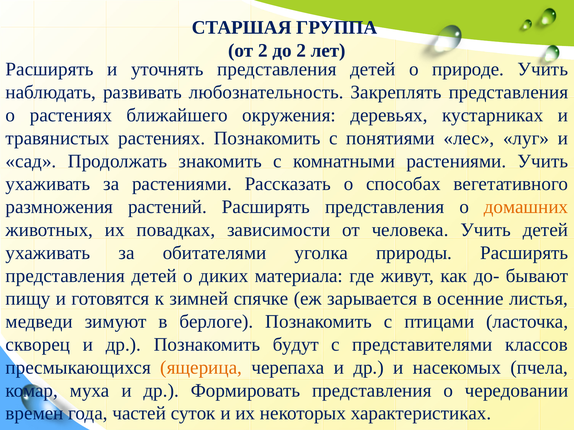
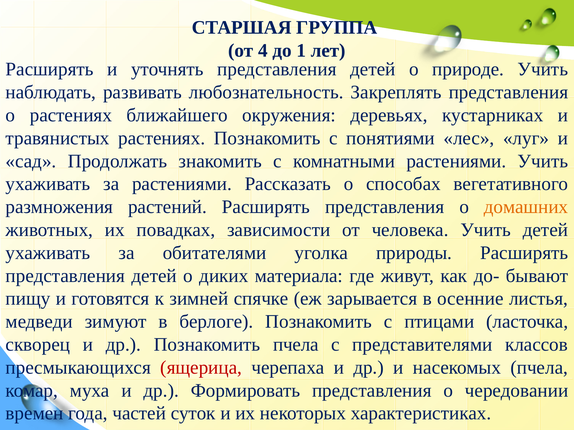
от 2: 2 -> 4 (263, 50)
до 2: 2 -> 1 (301, 50)
Познакомить будут: будут -> пчела (296, 345)
ящерица colour: orange -> red (201, 368)
